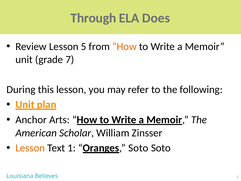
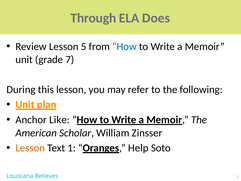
How colour: orange -> blue (124, 47)
Arts: Arts -> Like (59, 120)
Oranges Soto: Soto -> Help (138, 148)
